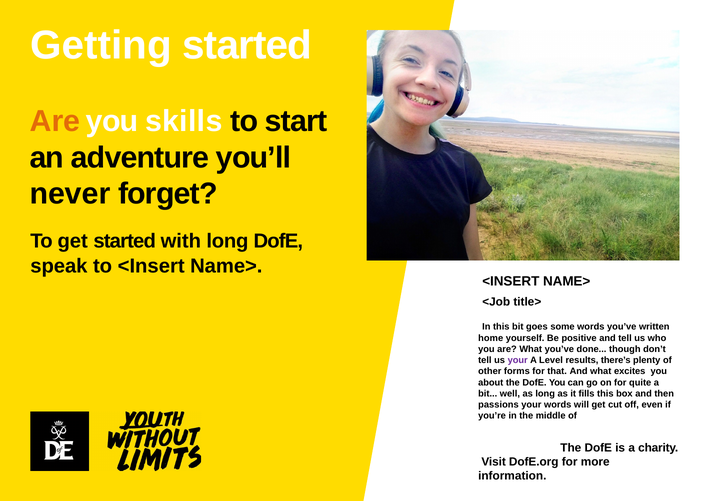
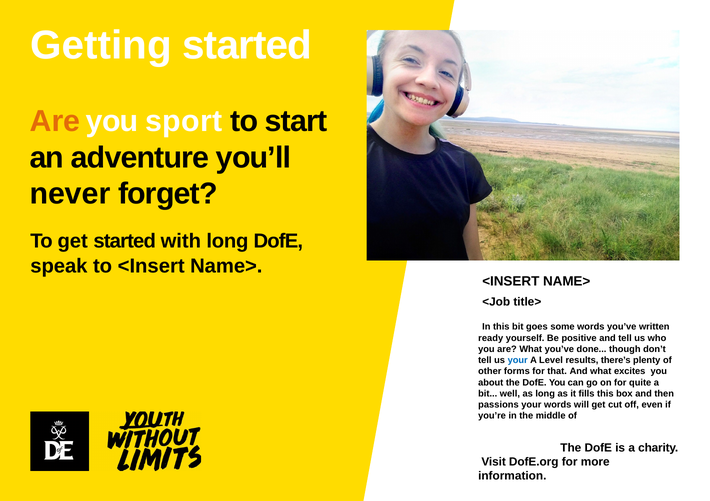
skills: skills -> sport (184, 121)
home: home -> ready (491, 338)
your colour: purple -> blue (518, 361)
